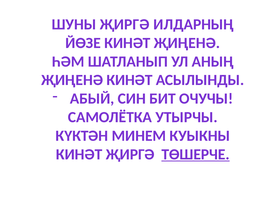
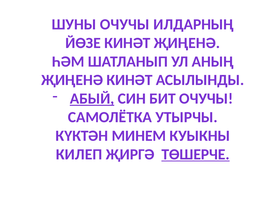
ШУНЫ ҖИРГӘ: ҖИРГӘ -> ОЧУЧЫ (125, 24)
АБЫЙ underline: none -> present (92, 99)
КИНӘТ: КИНӘТ -> КИЛЕП (79, 155)
